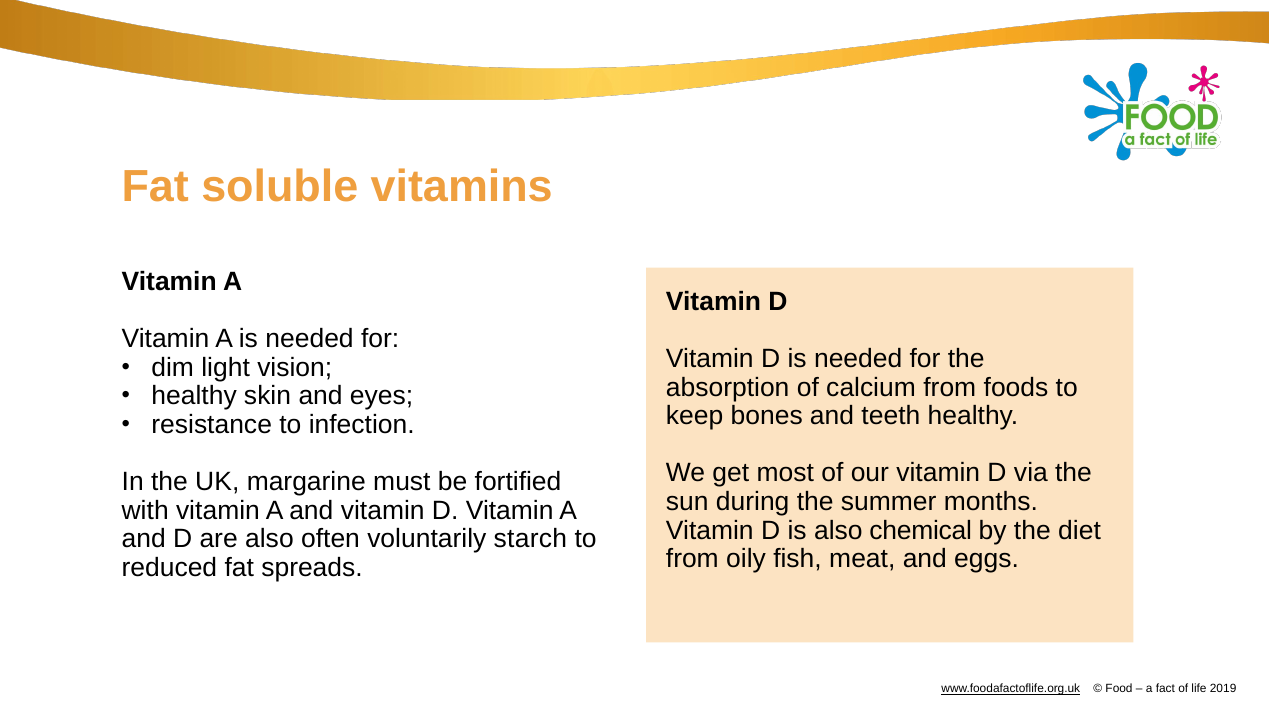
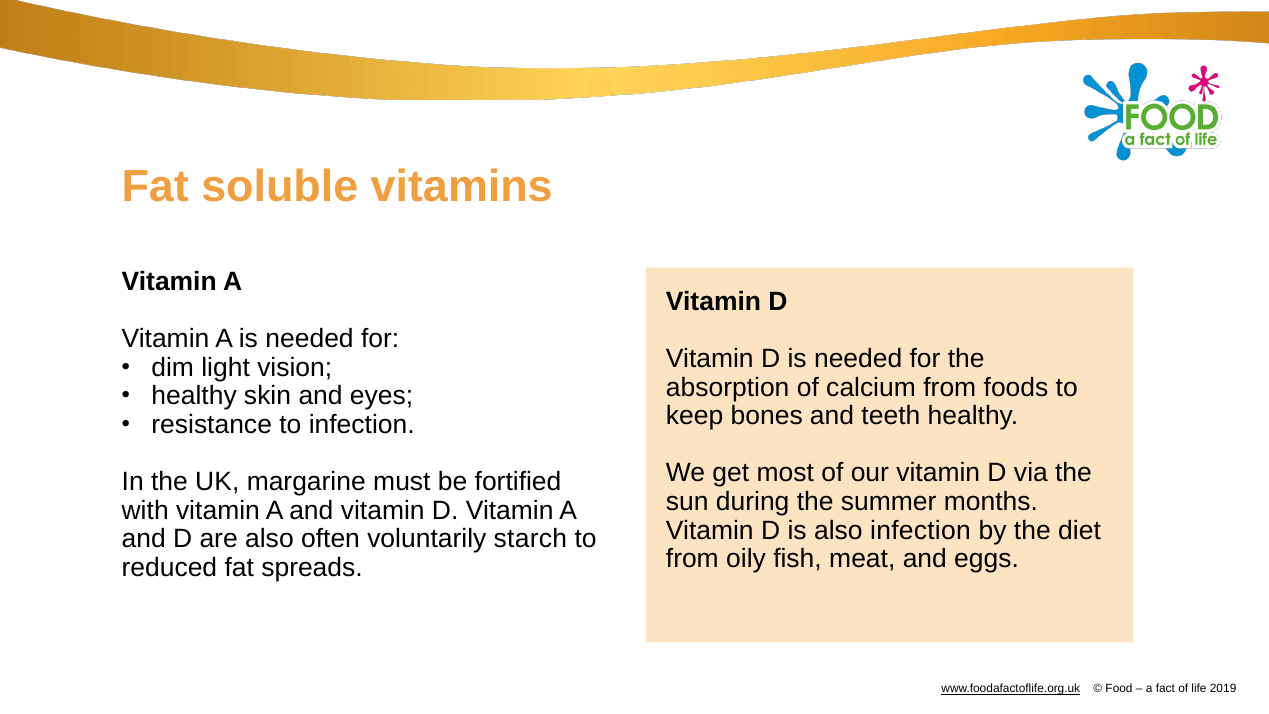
also chemical: chemical -> infection (920, 530)
